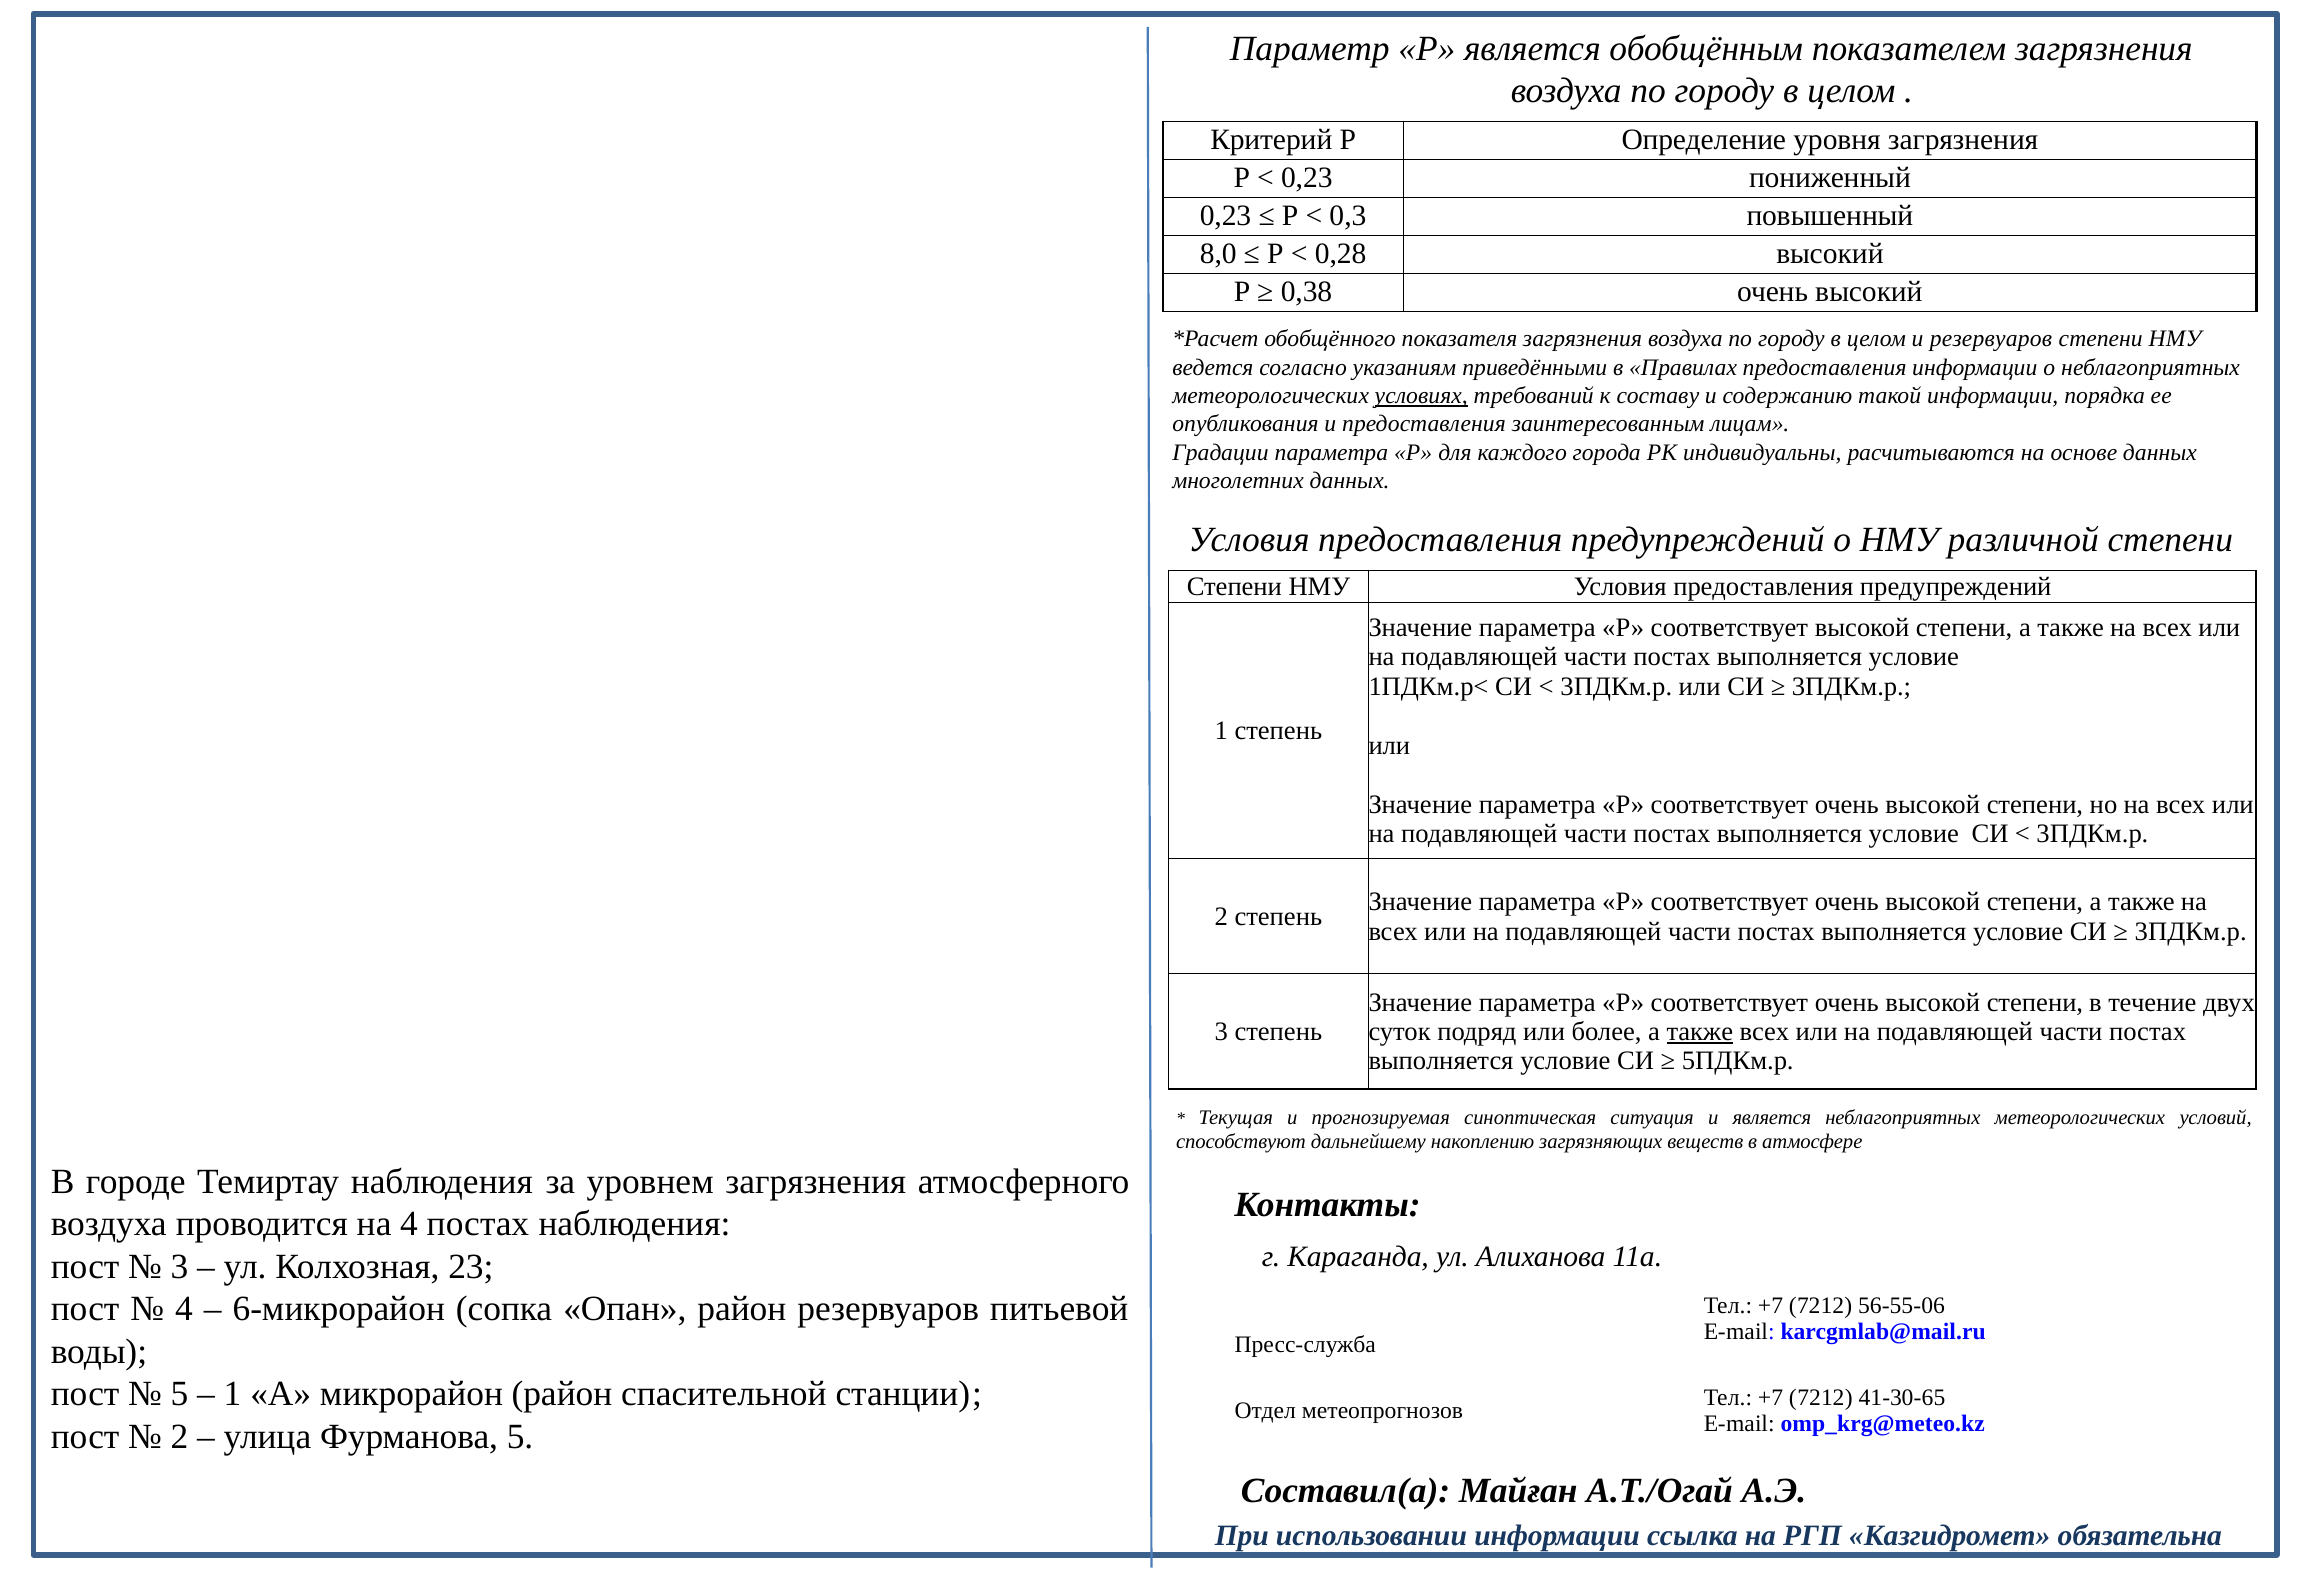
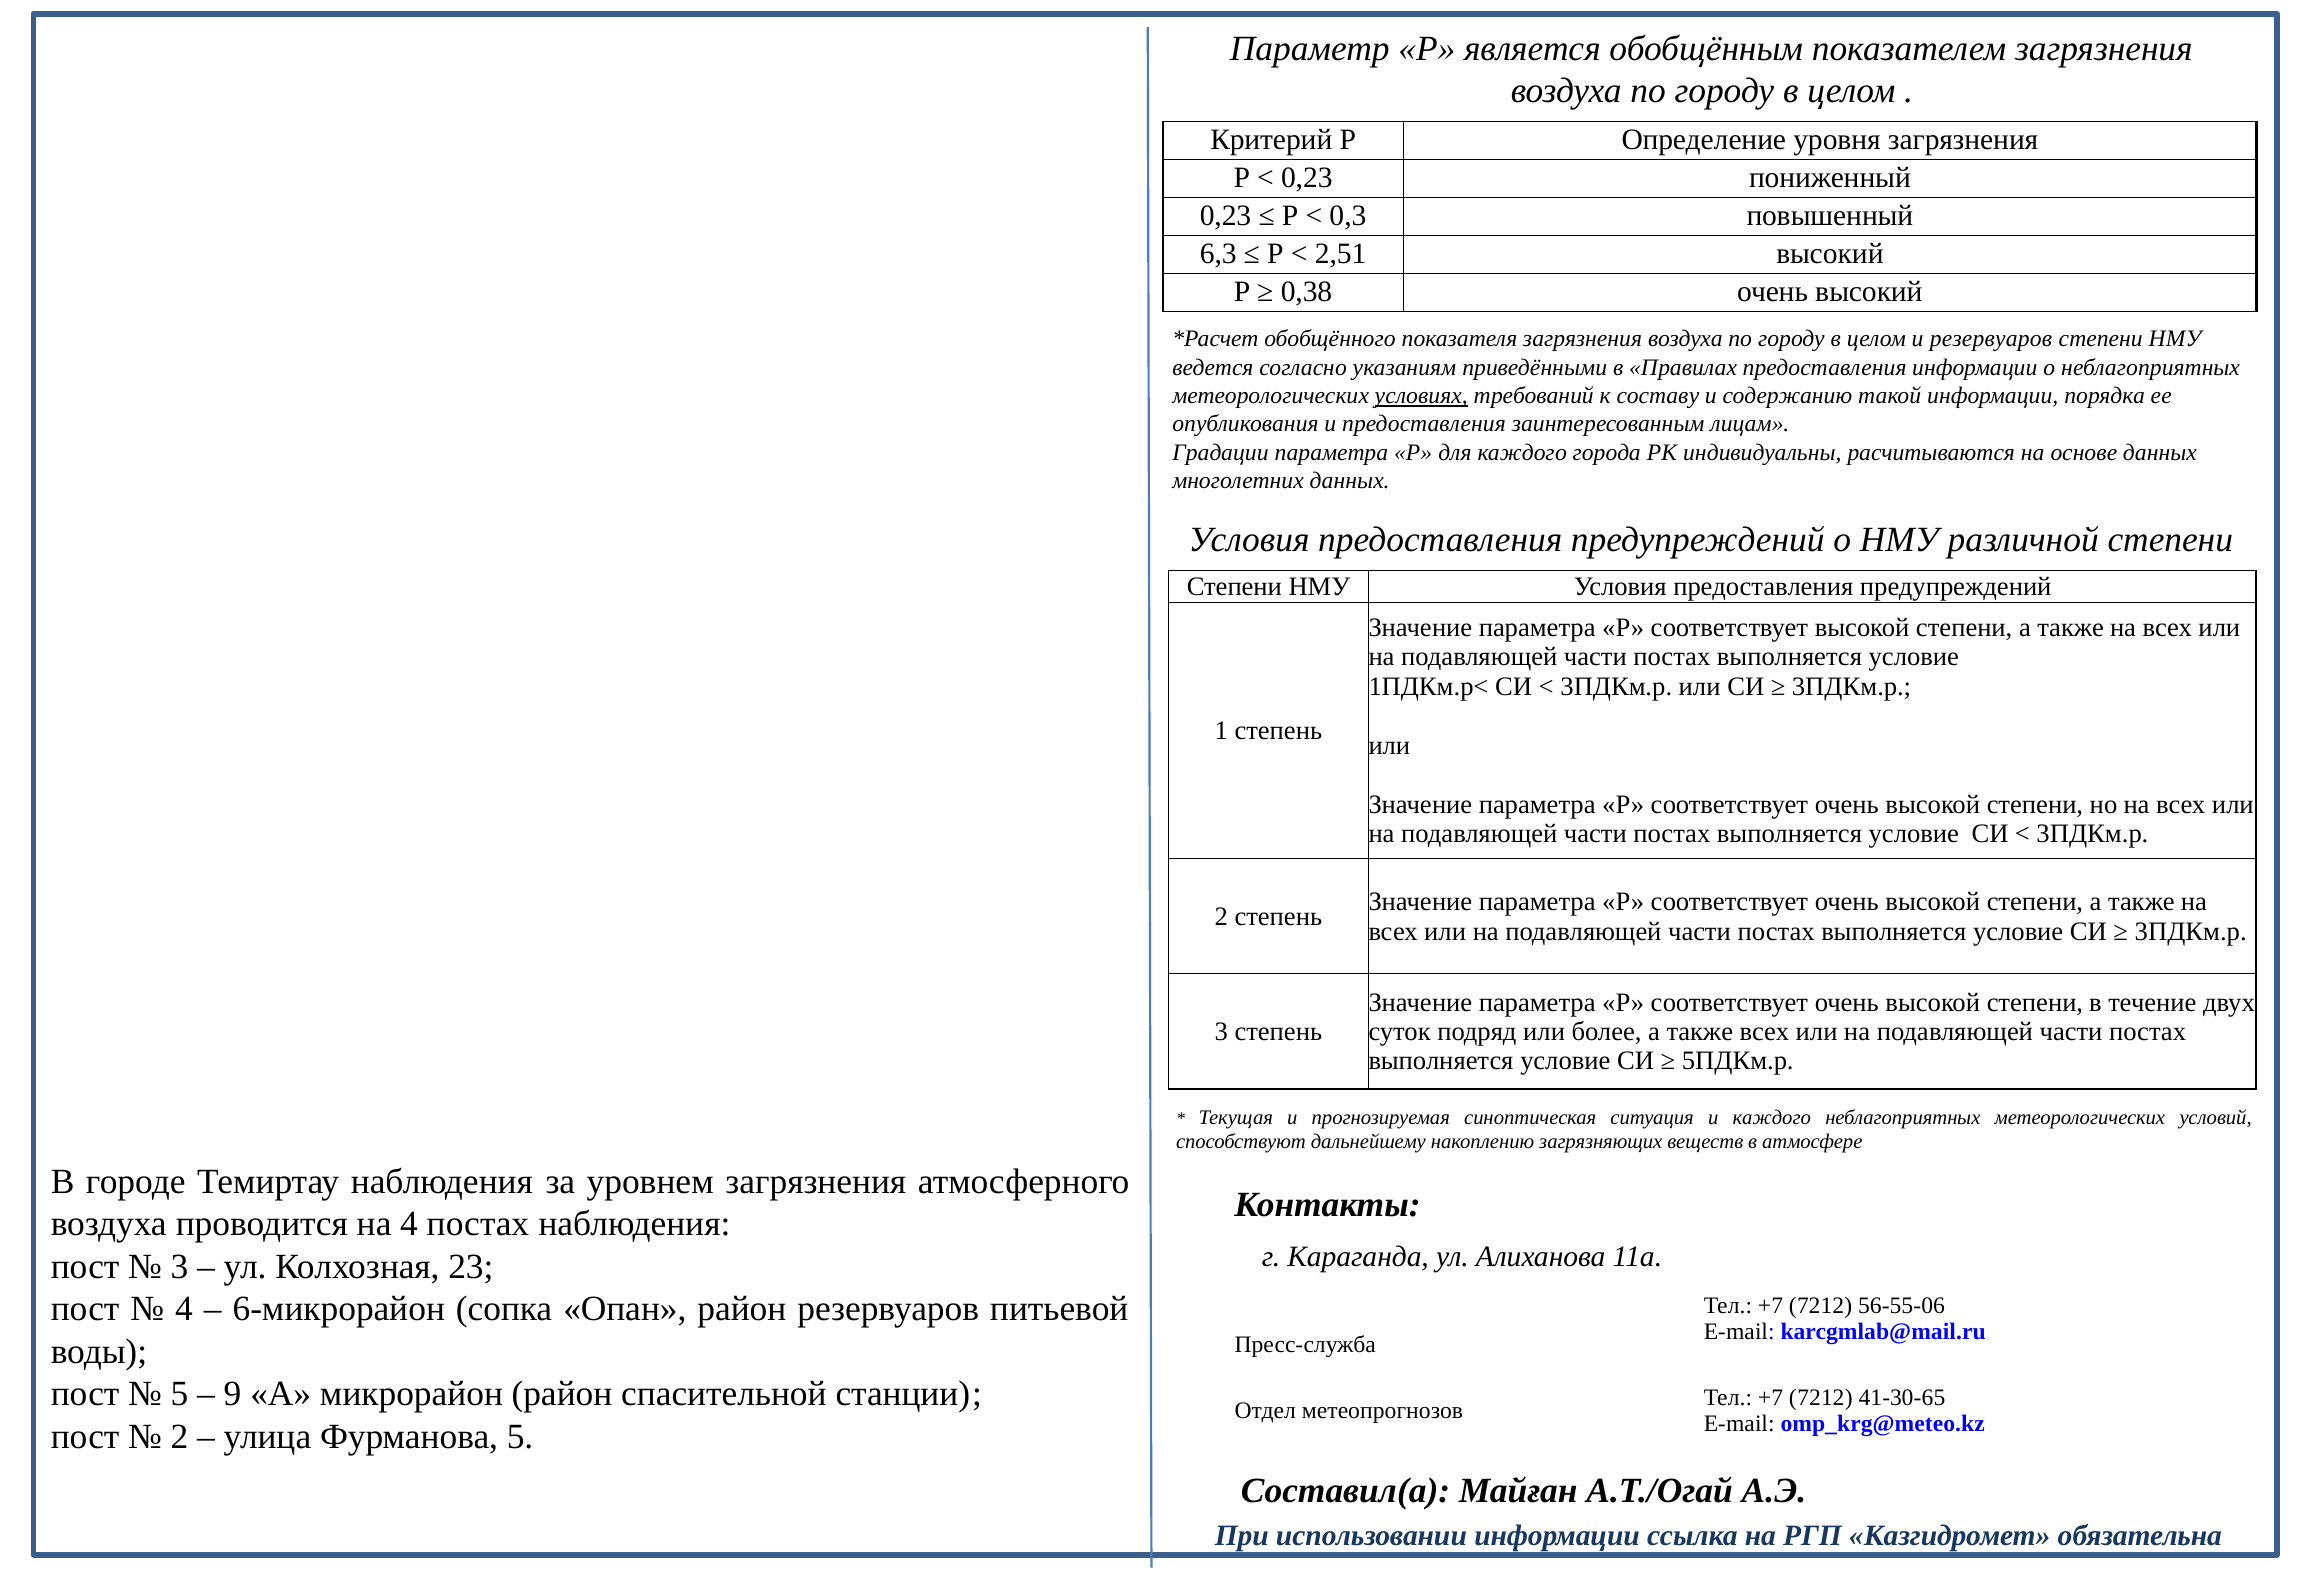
8,0: 8,0 -> 6,3 (1218, 254)
0,28: 0,28 -> 2,51 (1341, 254)
также underline: present -> none (1700, 1031)
и является: является -> каждого (1772, 1117)
1: 1 -> 9 (233, 1394)
